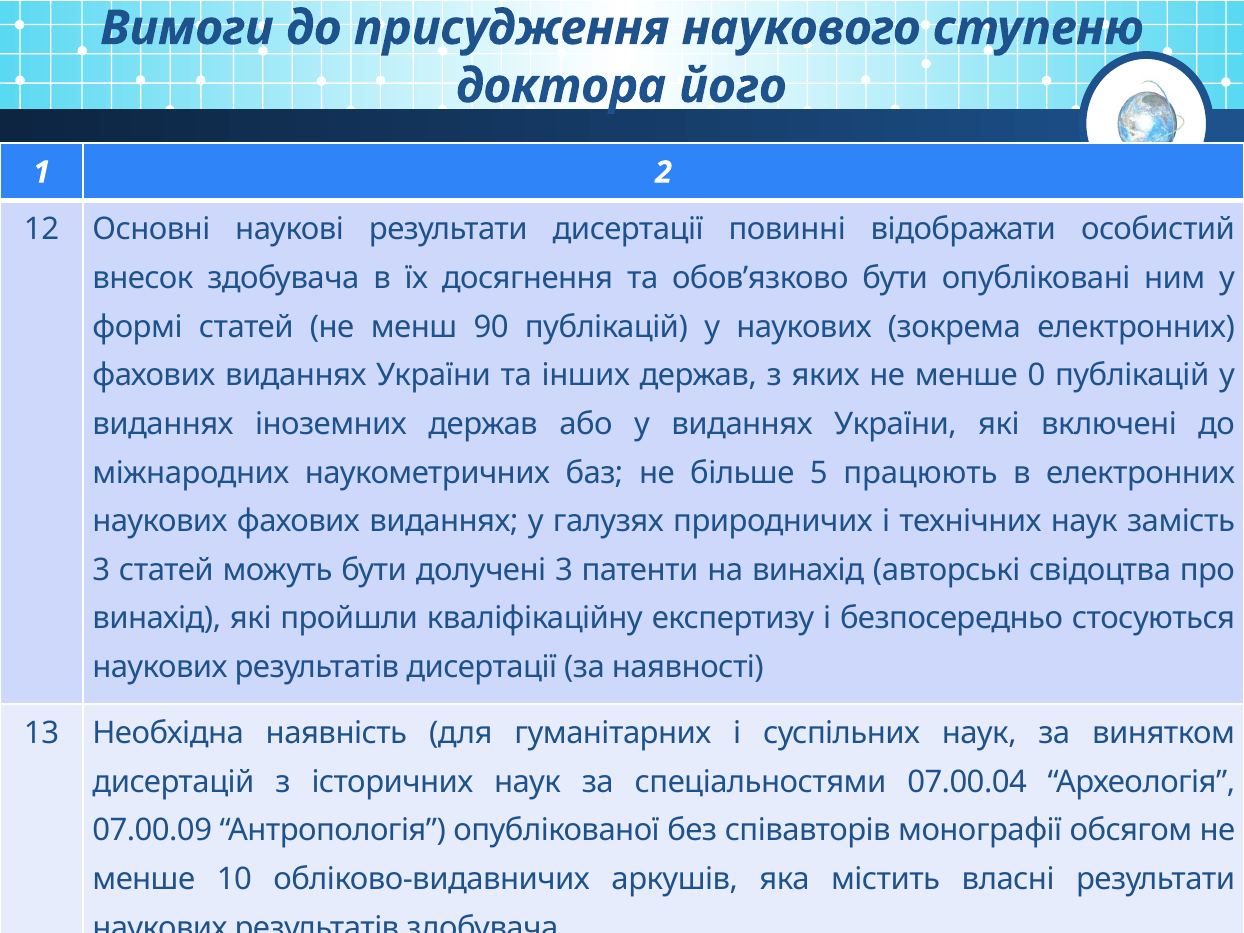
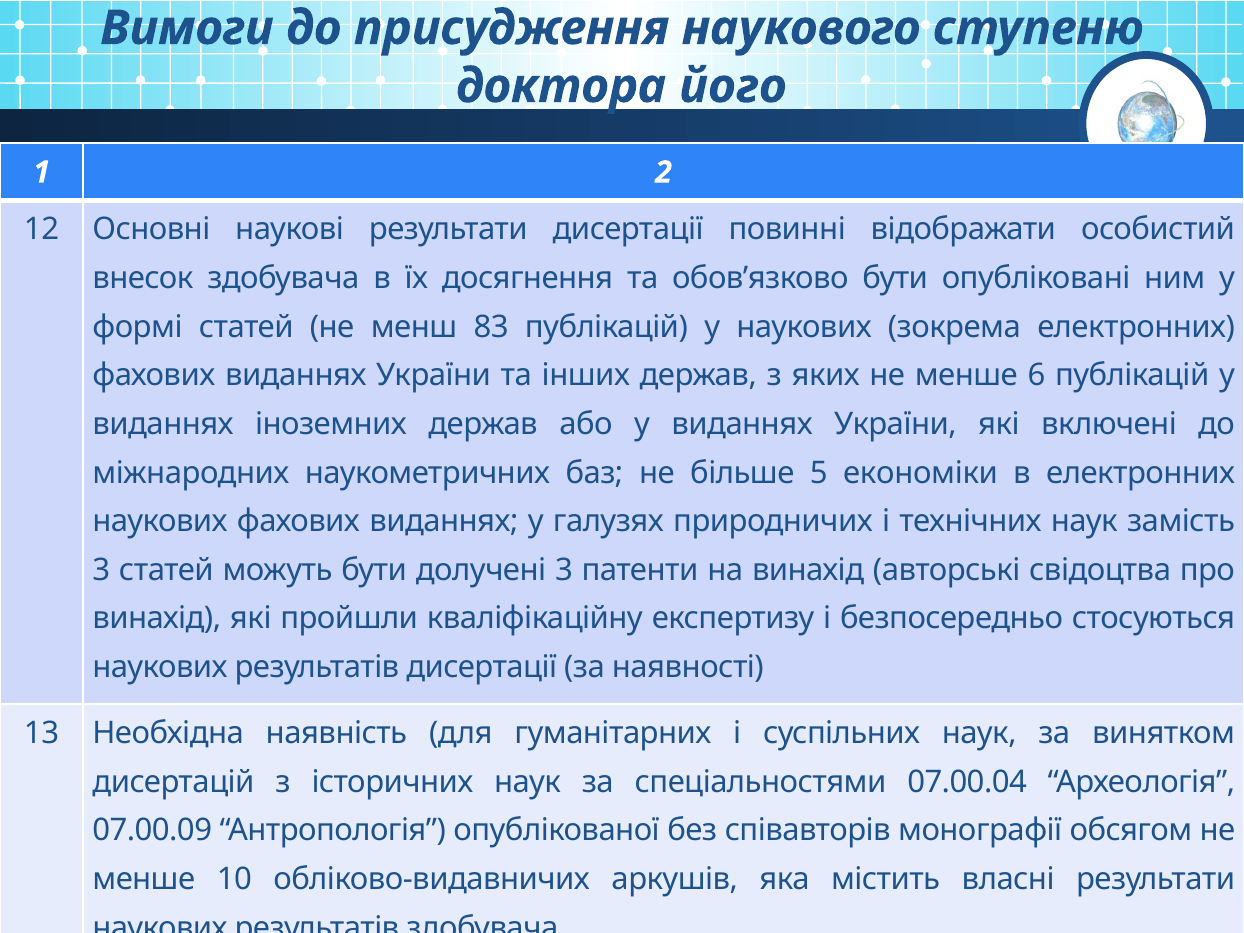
90: 90 -> 83 (491, 327)
0: 0 -> 6 (1036, 376)
працюють: працюють -> економіки (921, 473)
